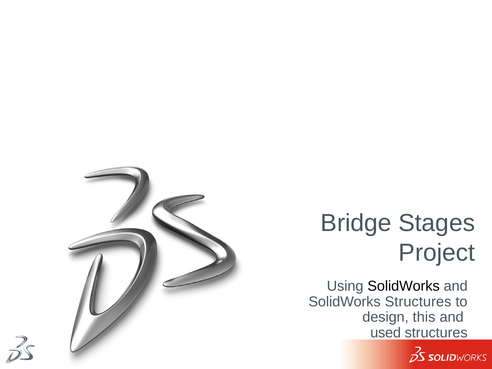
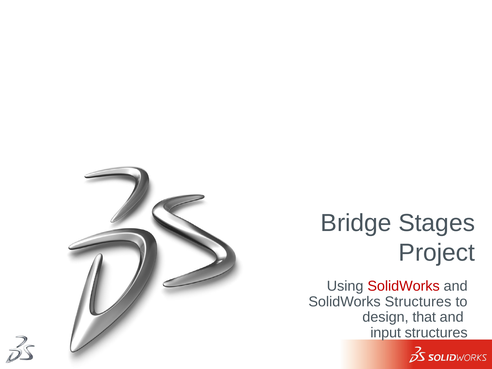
SolidWorks colour: black -> red (404, 286)
this: this -> that (424, 317)
used: used -> input (386, 333)
